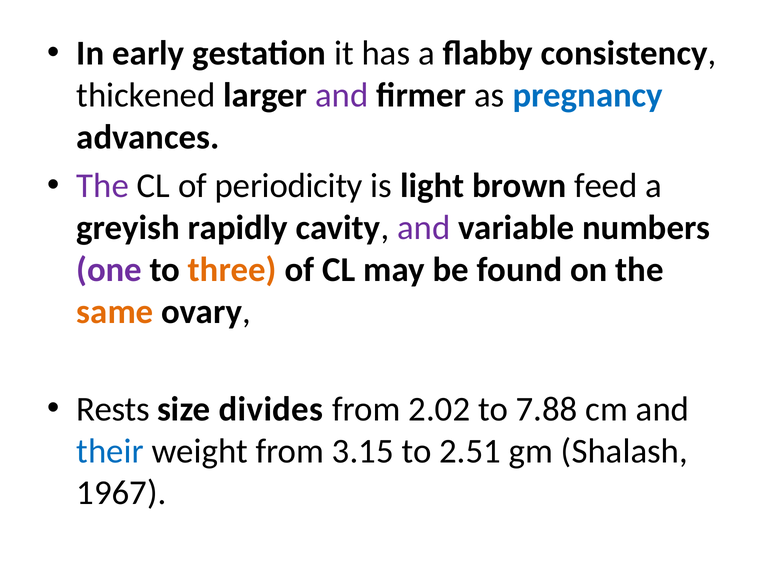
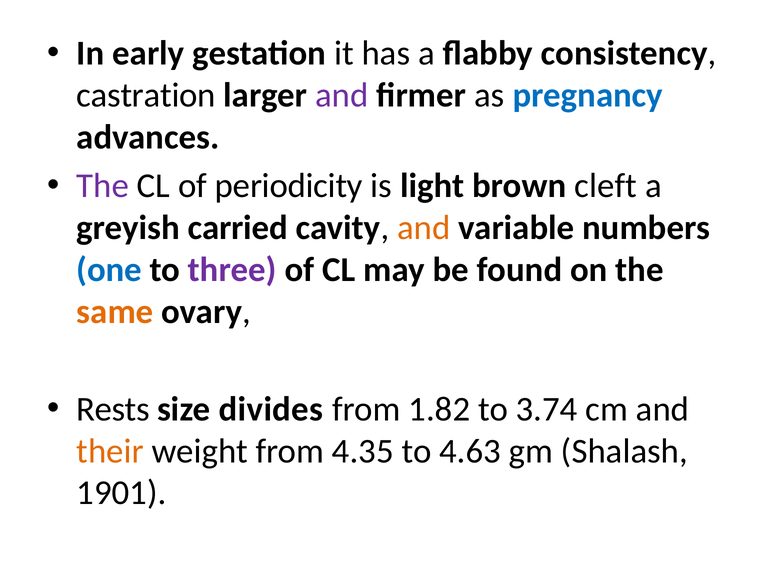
thickened: thickened -> castration (146, 95)
feed: feed -> cleft (606, 186)
rapidly: rapidly -> carried (238, 228)
and colour: purple -> orange (424, 228)
one colour: purple -> blue (109, 270)
three colour: orange -> purple (232, 270)
2.02: 2.02 -> 1.82 (439, 409)
7.88: 7.88 -> 3.74 (547, 409)
their colour: blue -> orange (110, 451)
3.15: 3.15 -> 4.35 (363, 451)
2.51: 2.51 -> 4.63 (470, 451)
1967: 1967 -> 1901 (121, 493)
